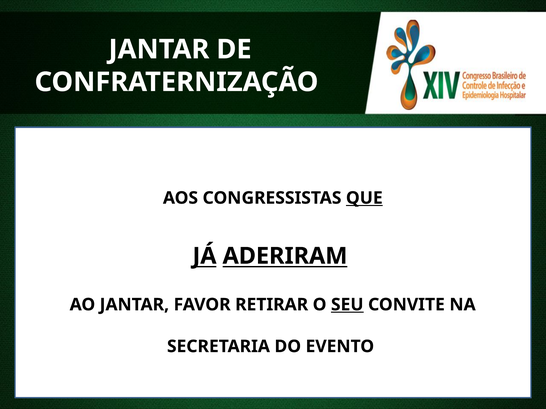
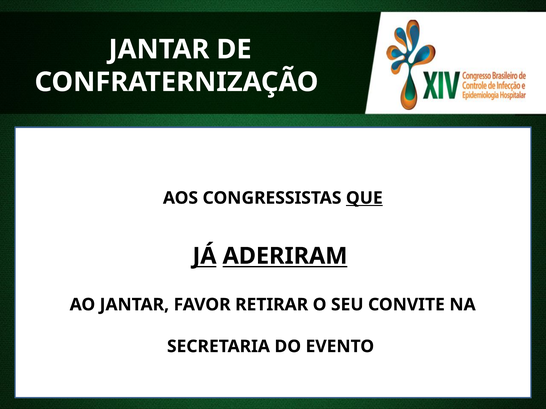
SEU underline: present -> none (347, 305)
